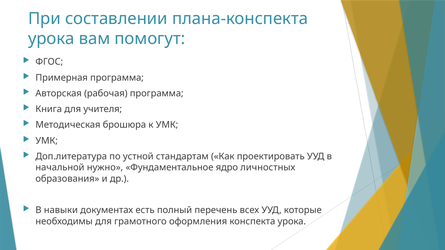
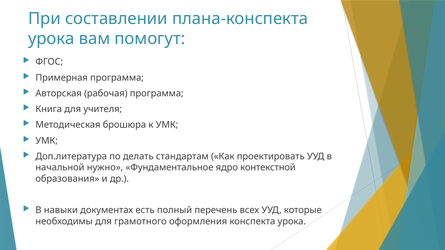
устной: устной -> делать (138, 157)
личностных: личностных -> контекстной (268, 168)
